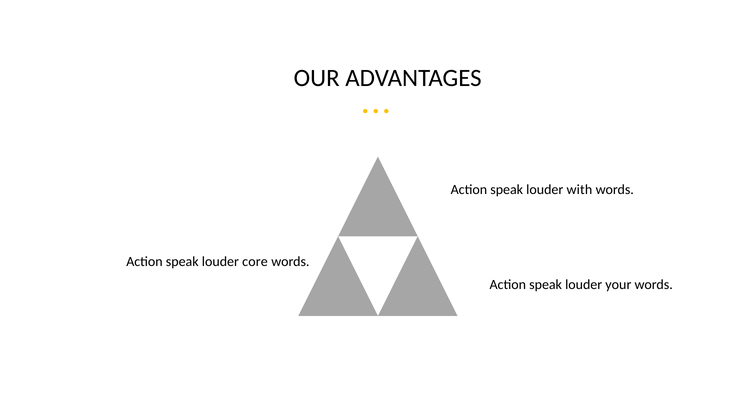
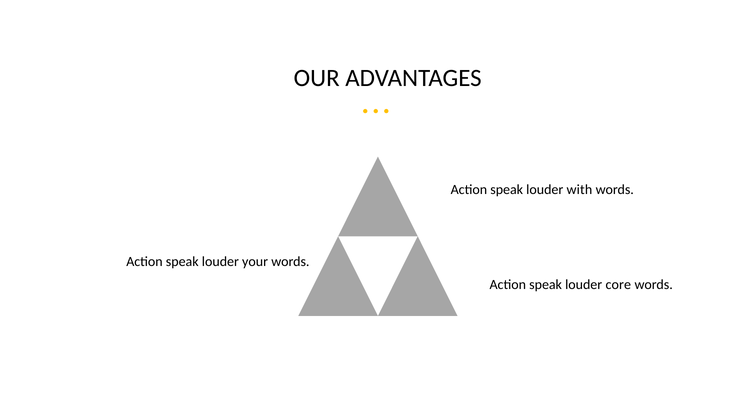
core: core -> your (255, 262)
your: your -> core (618, 284)
